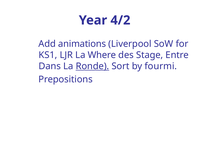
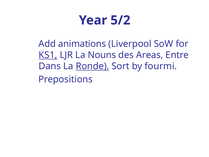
4/2: 4/2 -> 5/2 (120, 20)
KS1 underline: none -> present (48, 55)
Where: Where -> Nouns (102, 55)
Stage: Stage -> Areas (150, 55)
